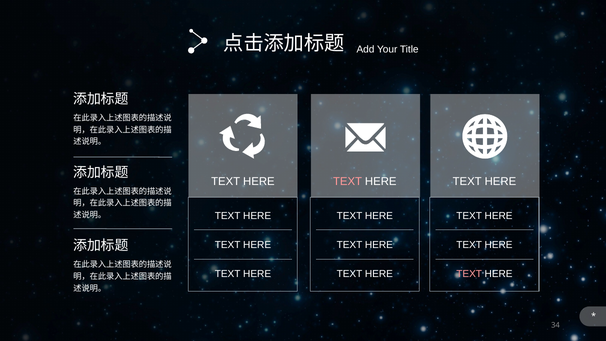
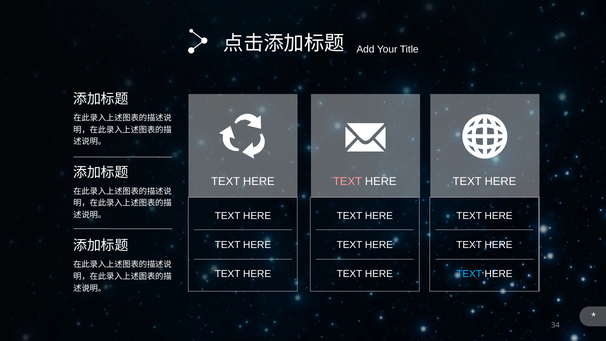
TEXT colour: pink -> light blue (469, 274)
